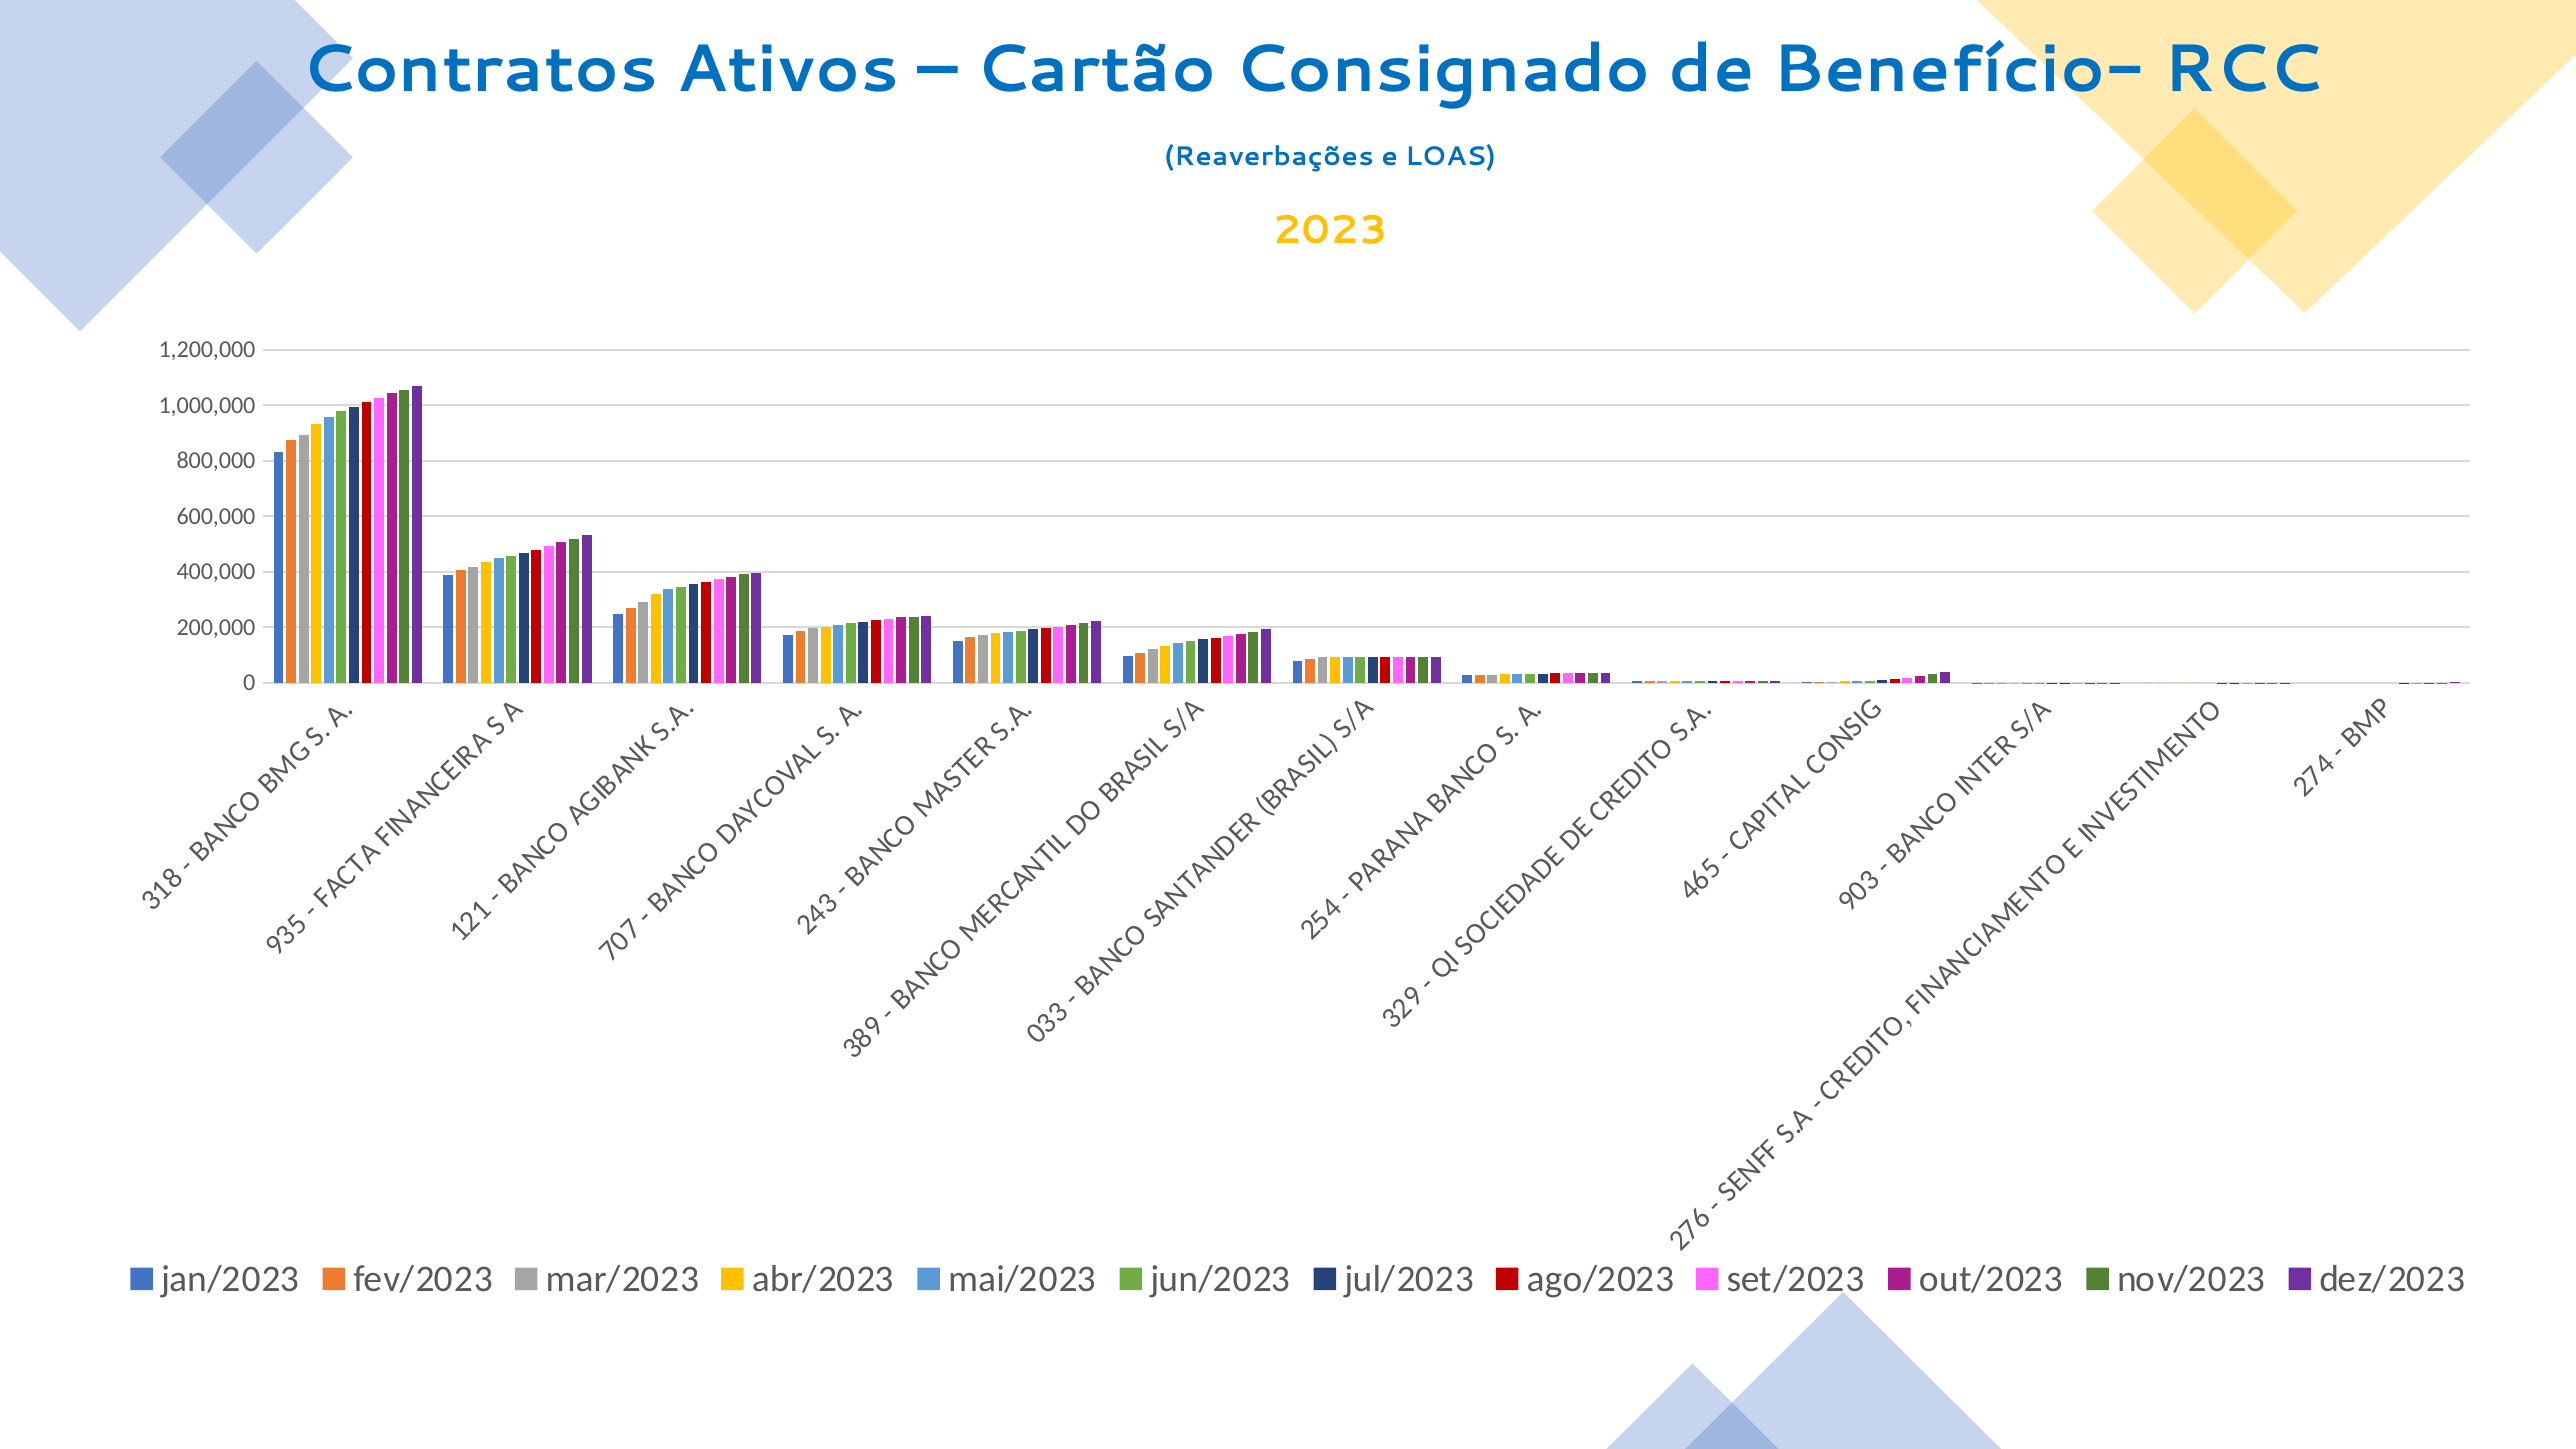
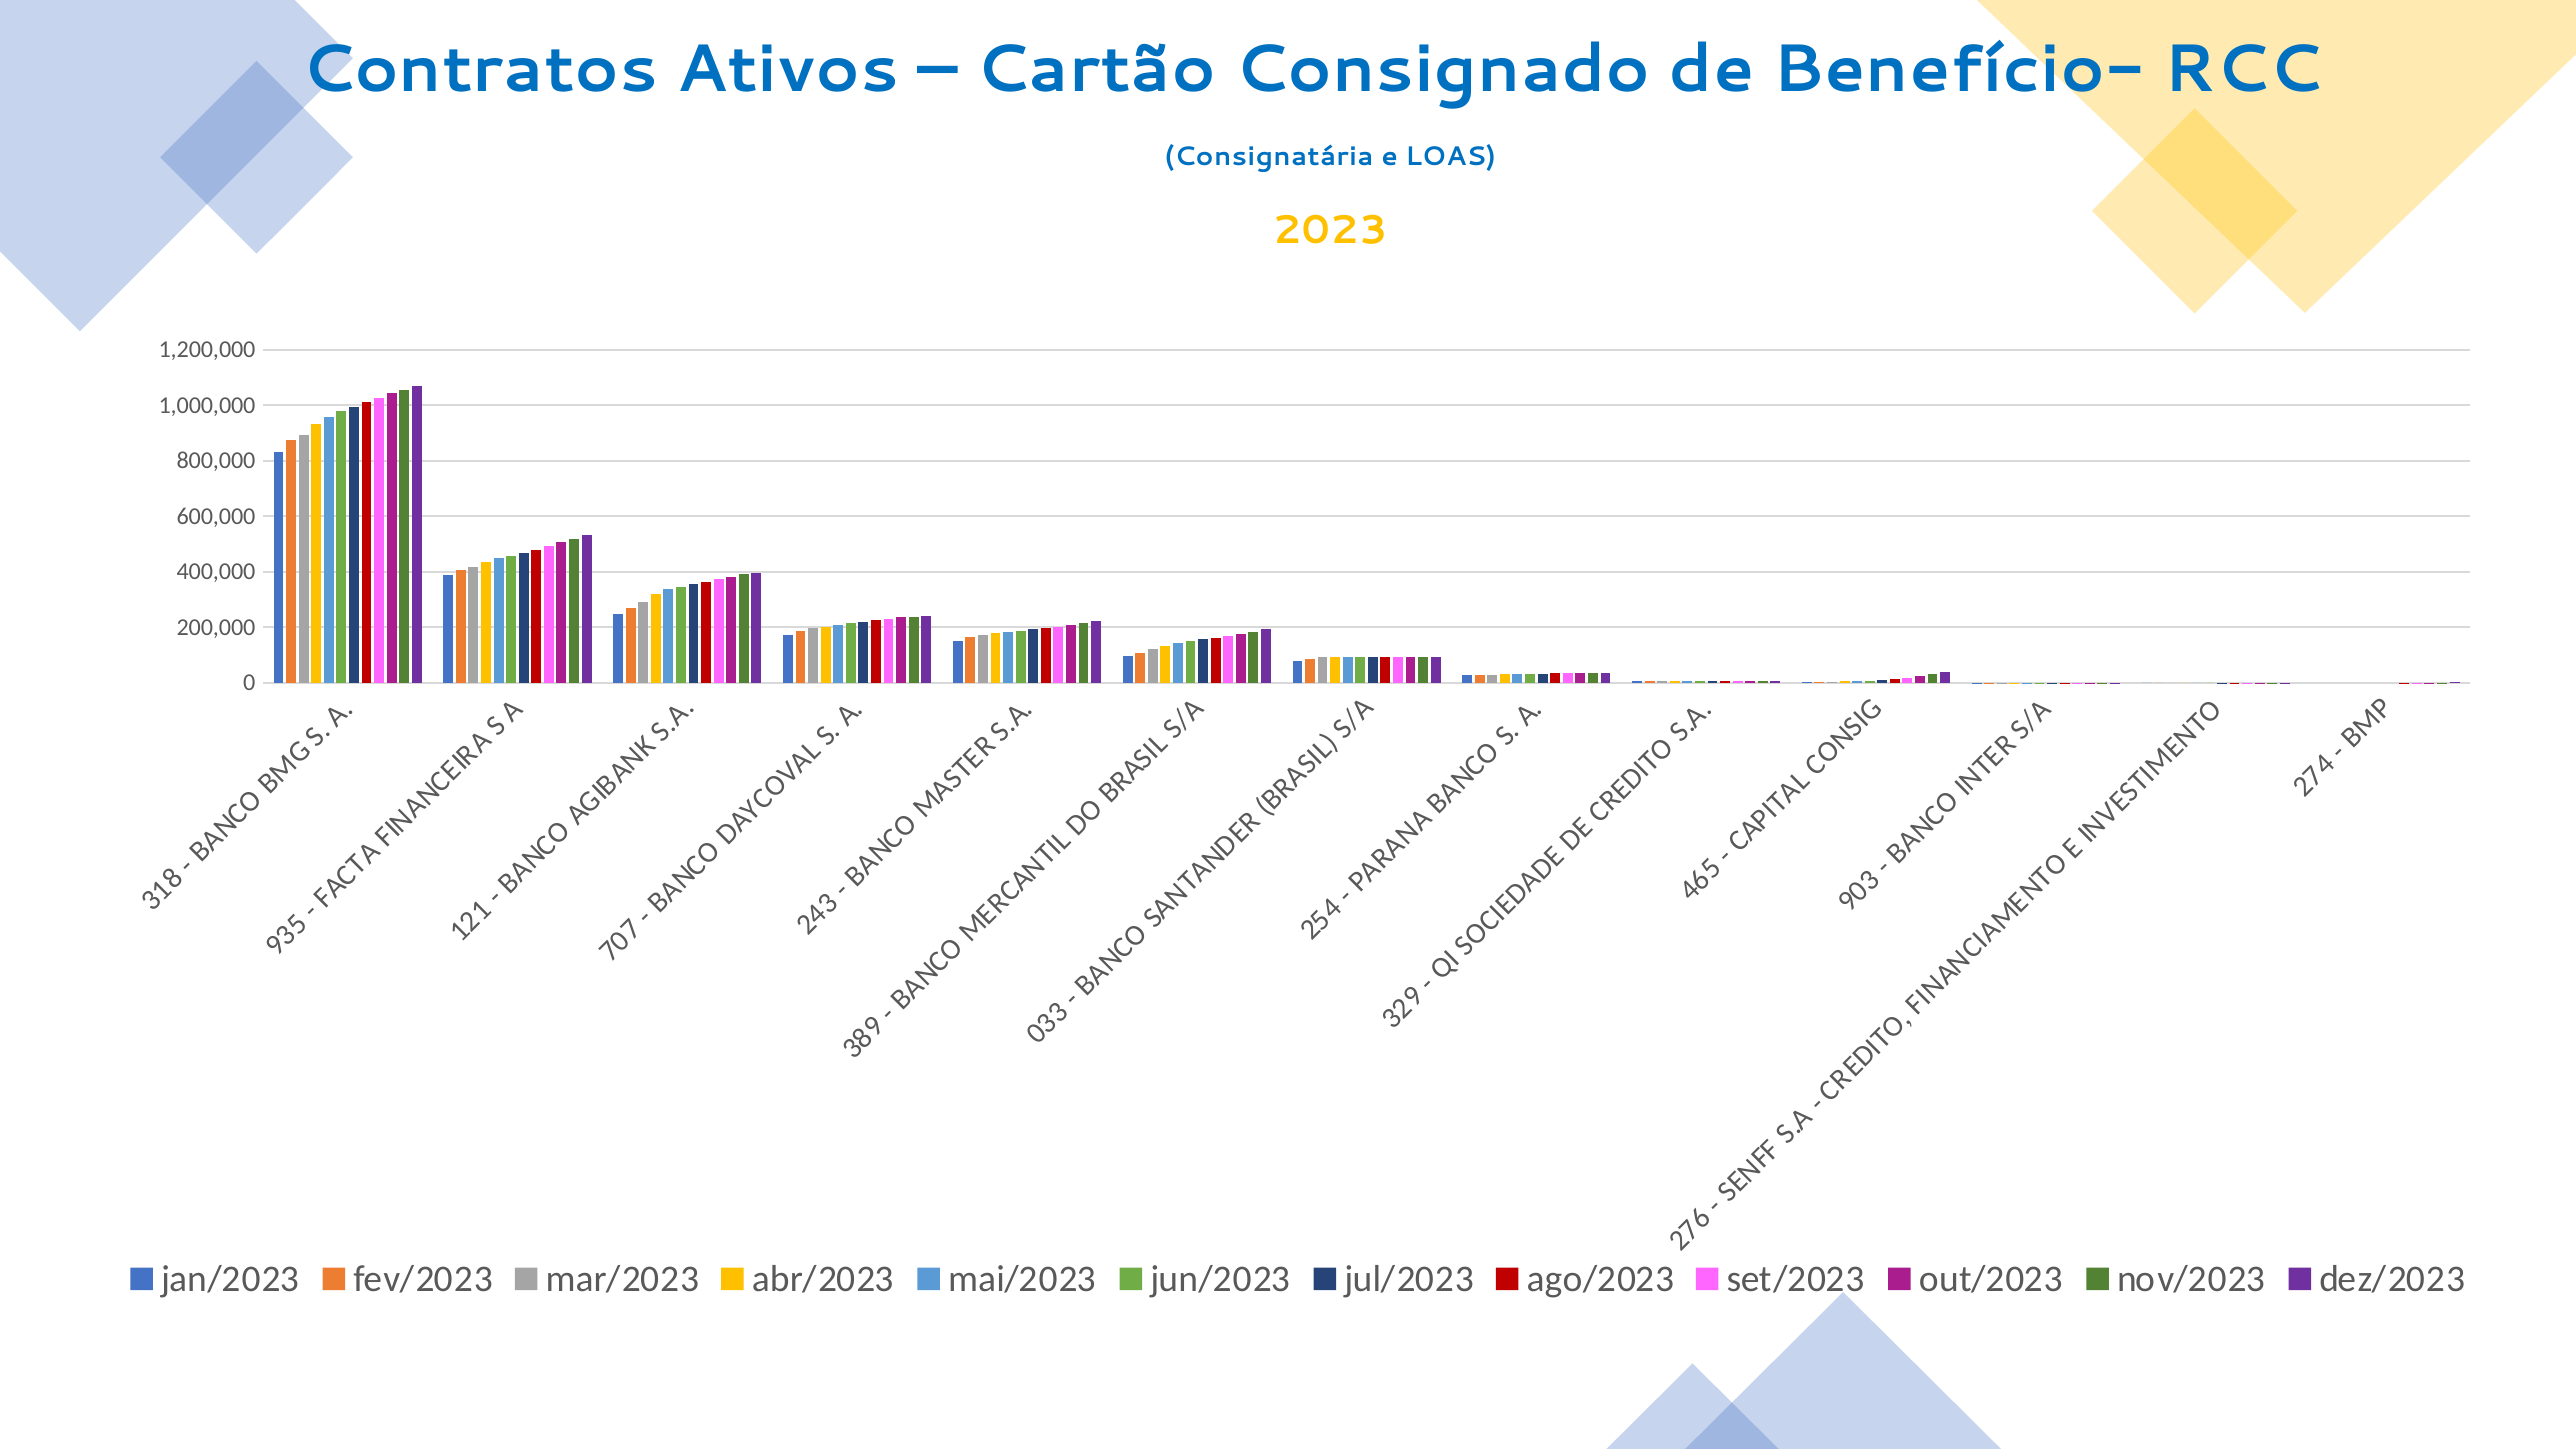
Reaverbações: Reaverbações -> Consignatária (1269, 157)
